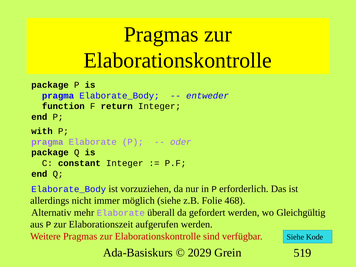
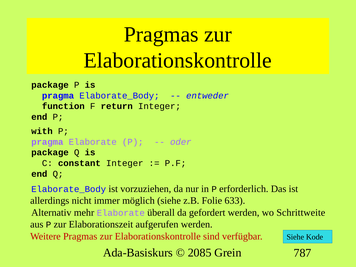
468: 468 -> 633 (235, 201)
Gleichgültig: Gleichgültig -> Schrittweite (301, 213)
2029: 2029 -> 2085 (200, 253)
519: 519 -> 787 (303, 253)
